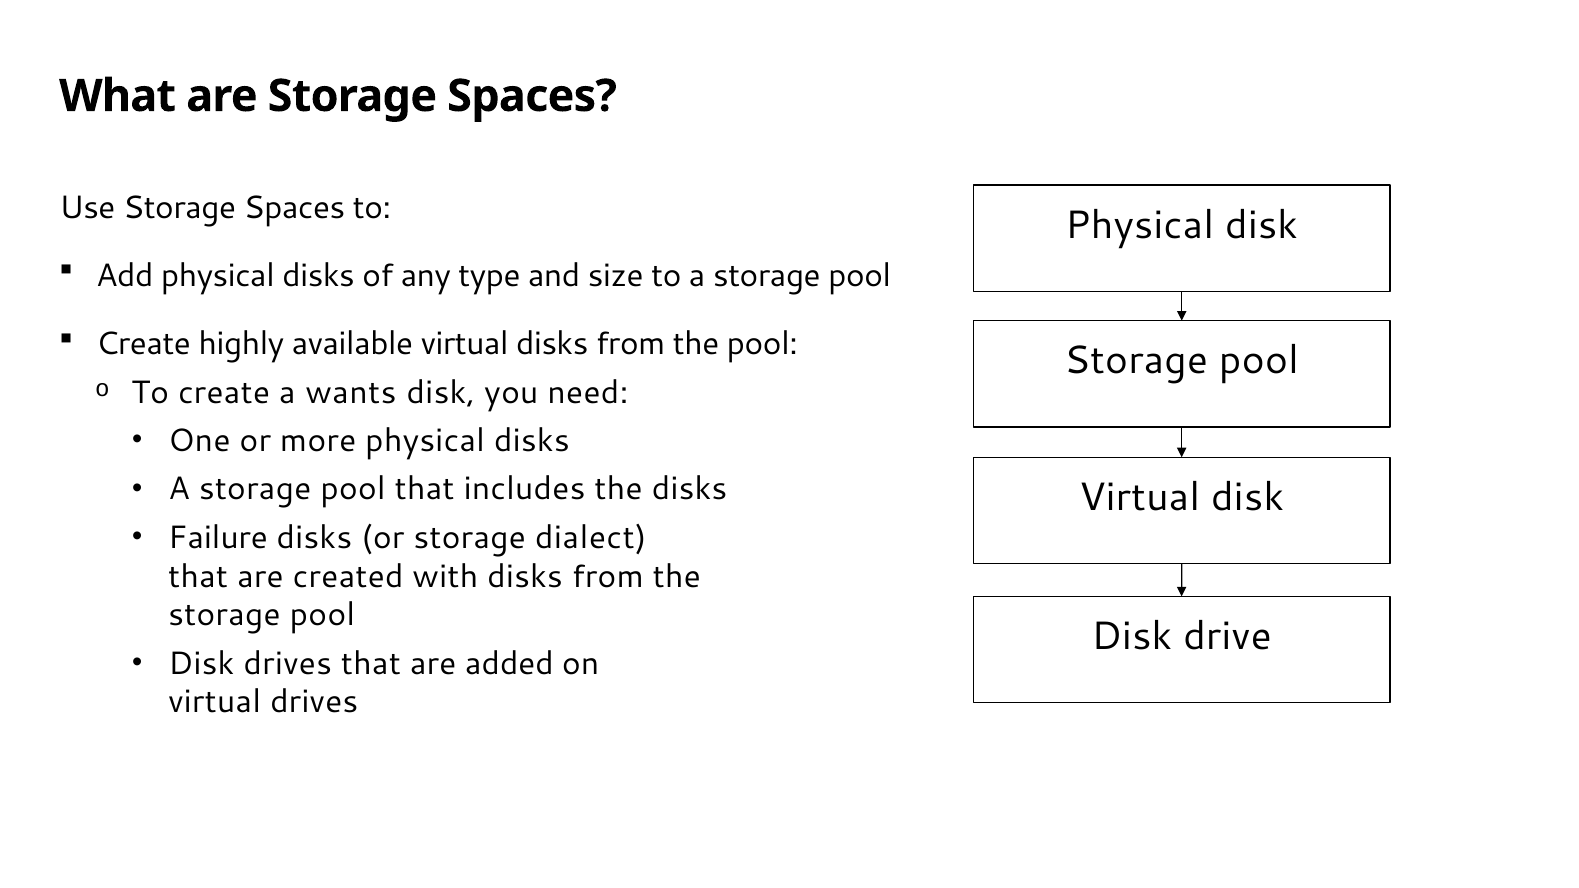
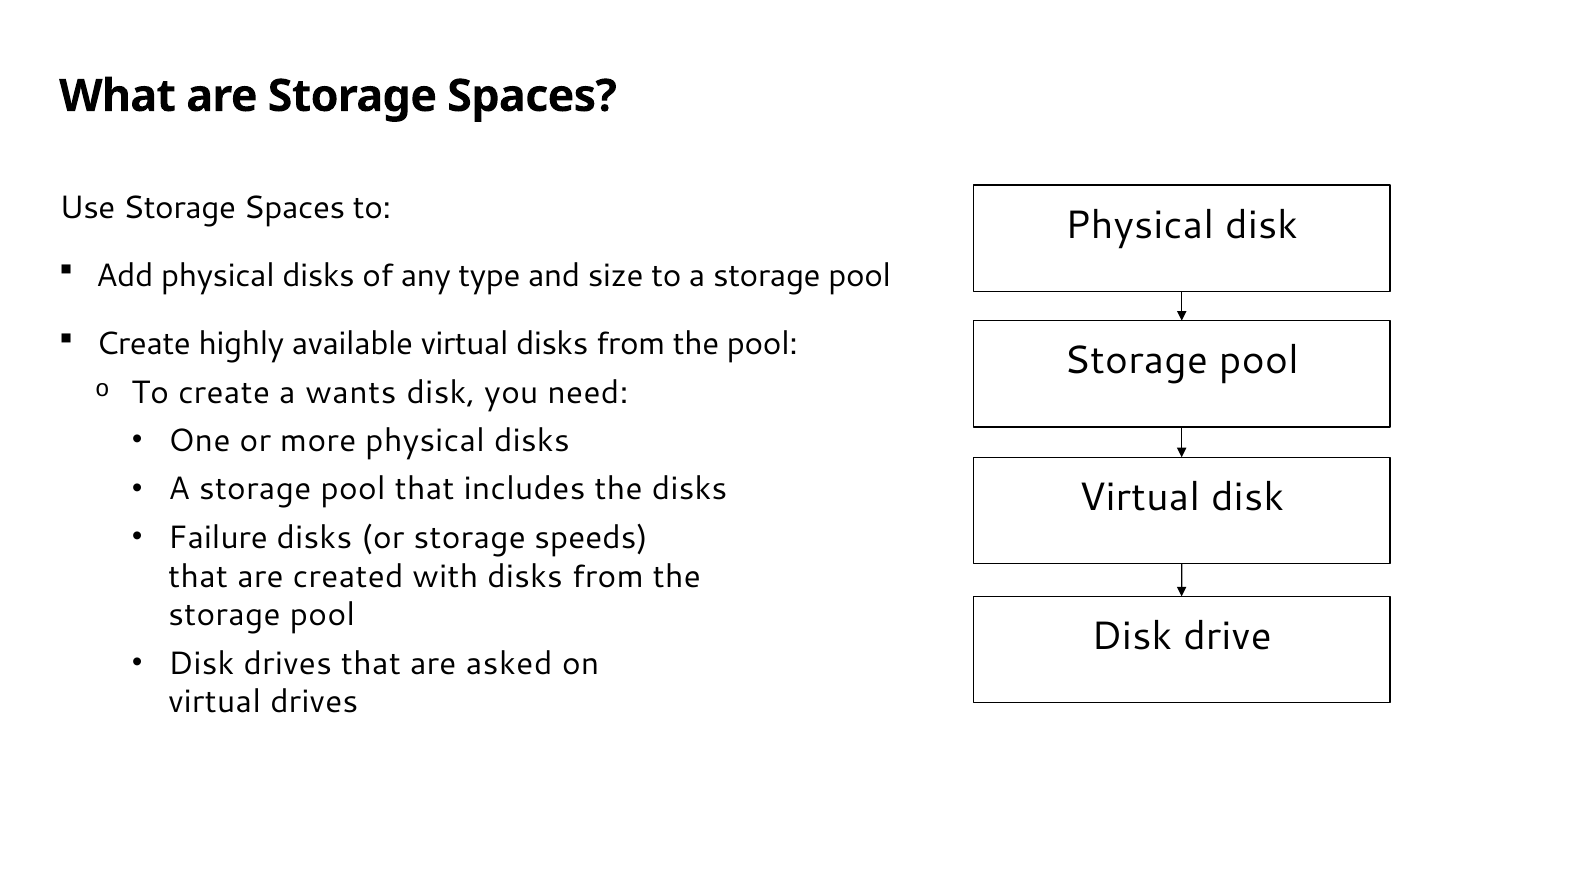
dialect: dialect -> speeds (591, 538)
added: added -> asked (509, 664)
